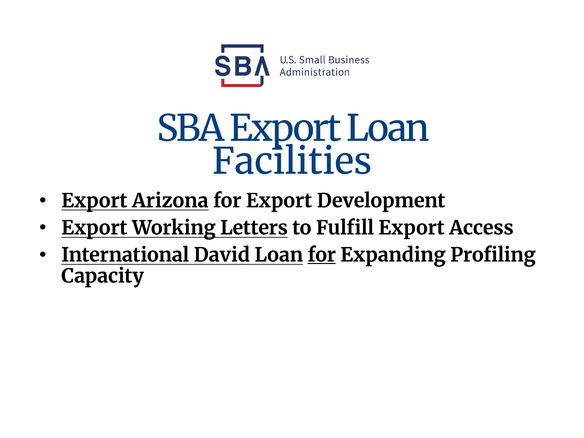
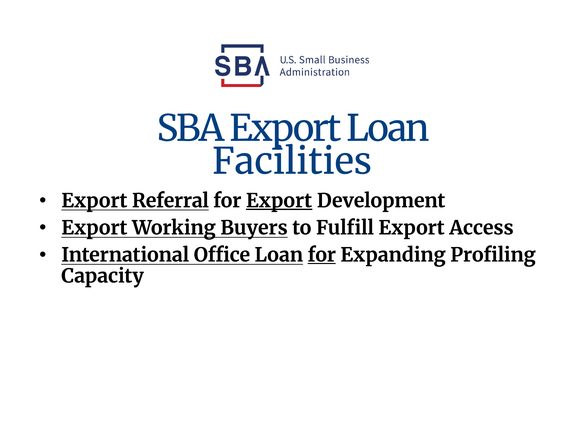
Arizona: Arizona -> Referral (170, 201)
Export underline: none -> present (279, 201)
Letters: Letters -> Buyers (254, 228)
David: David -> Office (222, 255)
